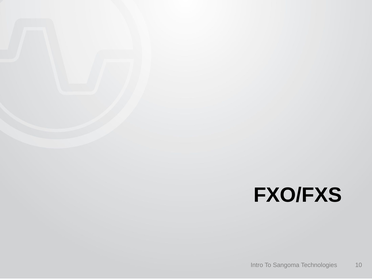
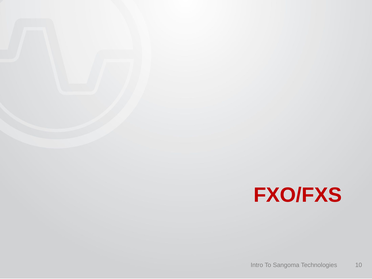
FXO/FXS colour: black -> red (298, 195)
